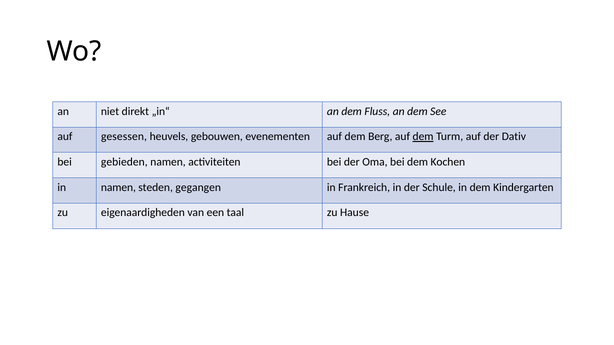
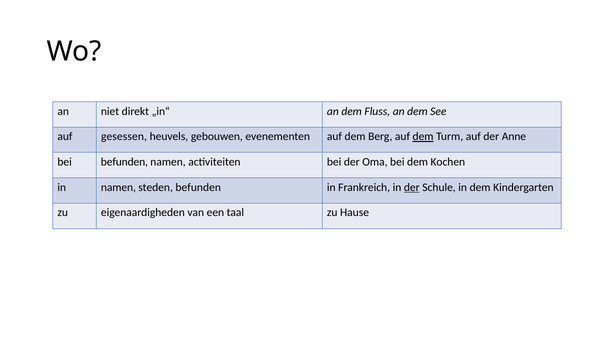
Dativ: Dativ -> Anne (514, 137)
bei gebieden: gebieden -> befunden (124, 162)
steden gegangen: gegangen -> befunden (198, 187)
der underline: none -> present (412, 187)
